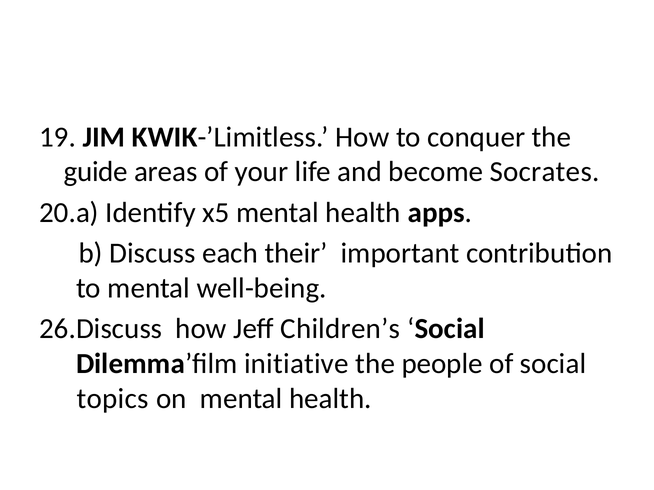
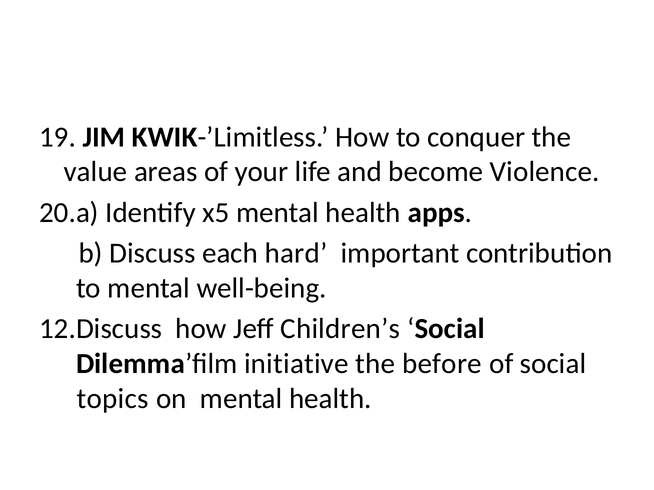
guide: guide -> value (96, 172)
Socrates: Socrates -> Violence (545, 172)
their: their -> hard (296, 254)
26.Discuss: 26.Discuss -> 12.Discuss (101, 329)
people: people -> before (442, 364)
